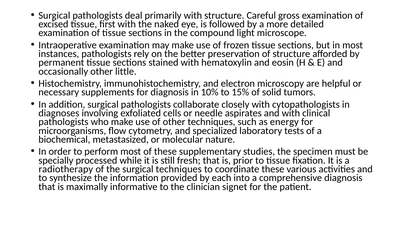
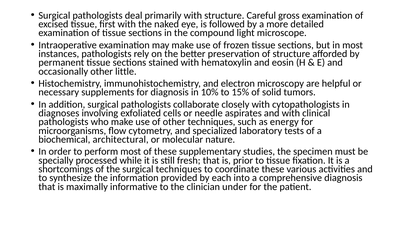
metastasized: metastasized -> architectural (121, 139)
radiotherapy: radiotherapy -> shortcomings (66, 169)
signet: signet -> under (235, 186)
